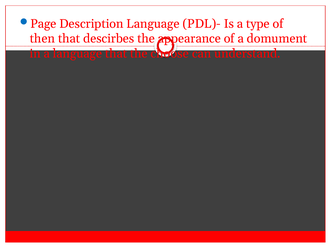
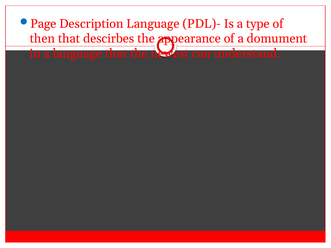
choose: choose -> newest (170, 54)
